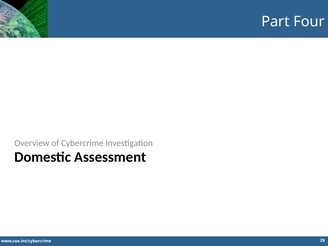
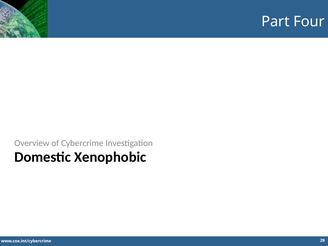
Assessment: Assessment -> Xenophobic (110, 157)
